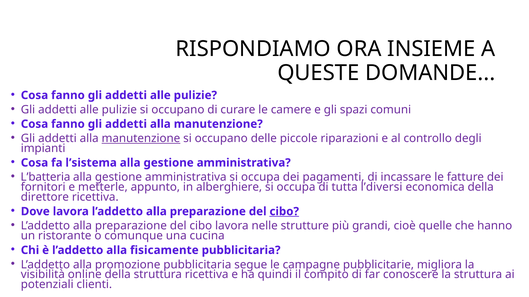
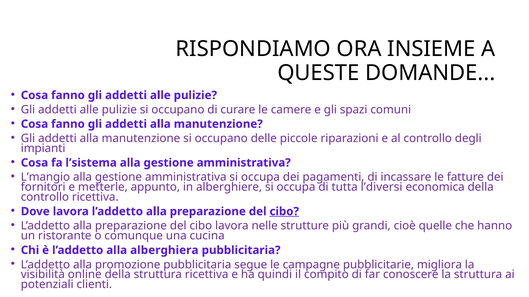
manutenzione underline: present -> none (141, 139)
L’batteria: L’batteria -> L’mangio (45, 177)
direttore: direttore -> controllo (45, 197)
fisicamente: fisicamente -> alberghiera (164, 251)
